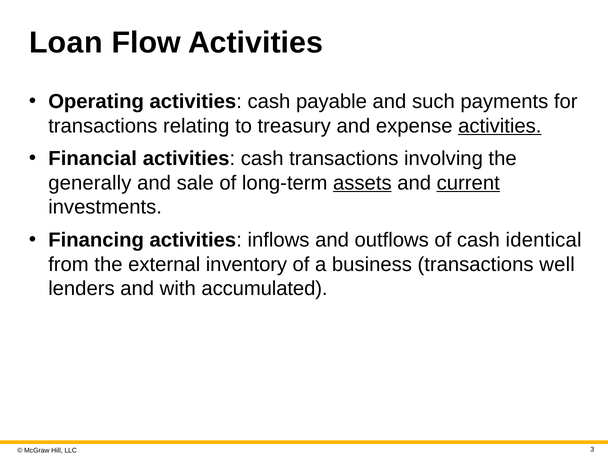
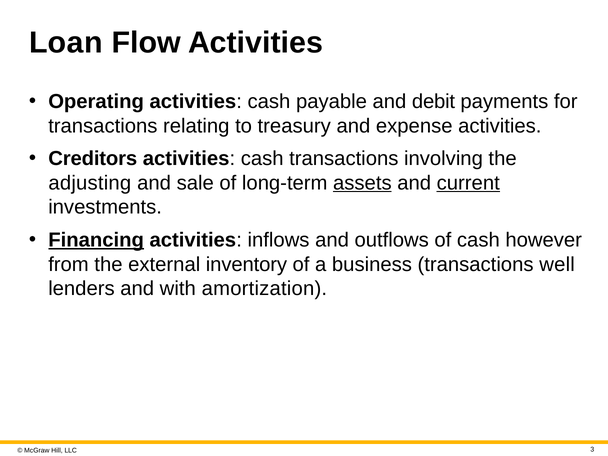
such: such -> debit (434, 102)
activities underline: present -> none (500, 126)
Financial: Financial -> Creditors (93, 159)
generally: generally -> adjusting (90, 183)
Financing underline: none -> present (96, 240)
identical: identical -> however (544, 240)
accumulated: accumulated -> amortization (264, 289)
